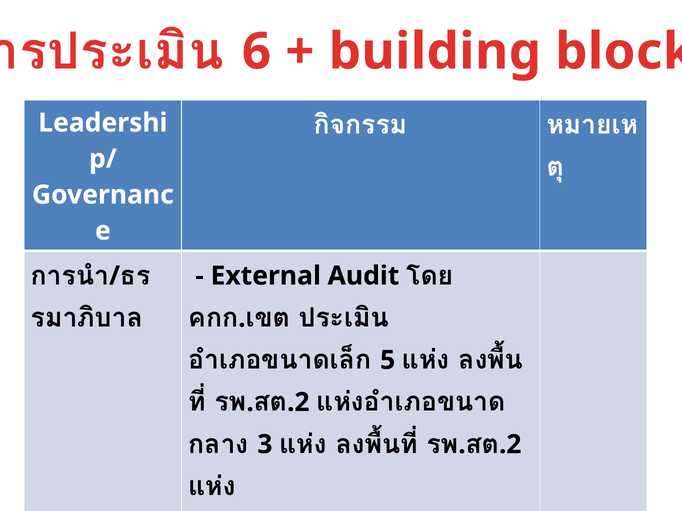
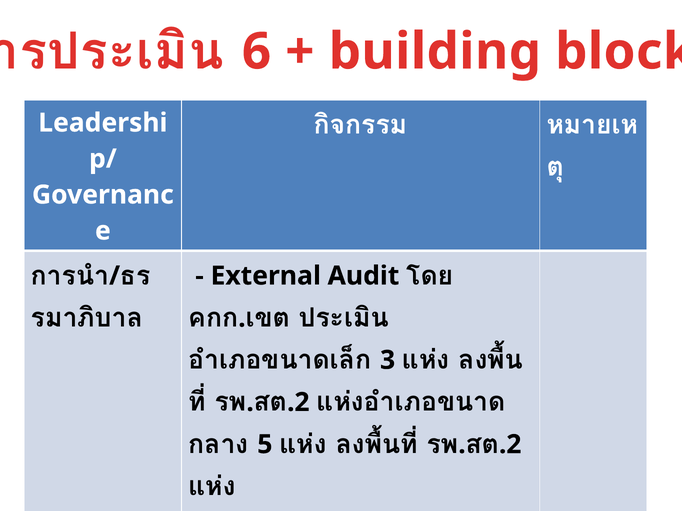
5: 5 -> 3 (388, 360)
3: 3 -> 5 (265, 445)
